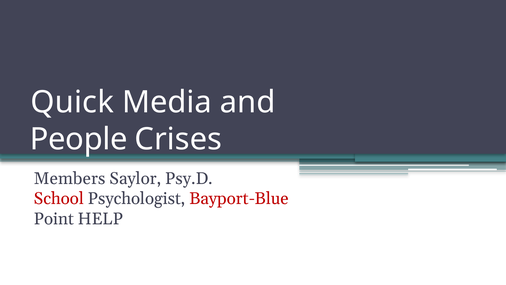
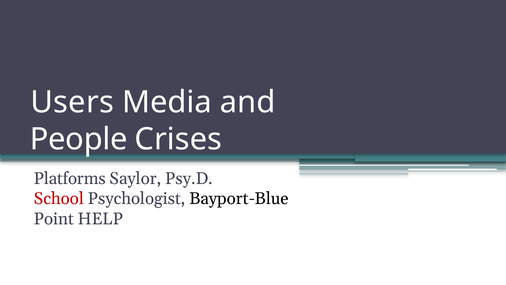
Quick: Quick -> Users (72, 102)
Members: Members -> Platforms (70, 178)
Bayport-Blue colour: red -> black (239, 198)
